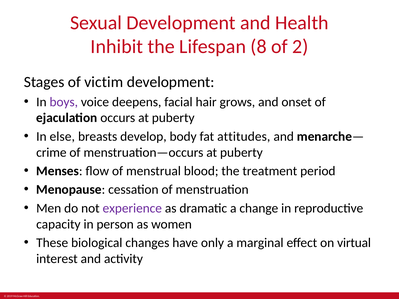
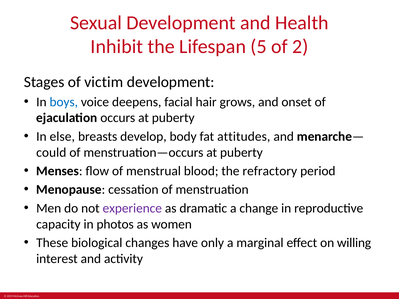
8: 8 -> 5 (259, 47)
boys colour: purple -> blue (64, 102)
crime: crime -> could (51, 153)
treatment: treatment -> refractory (270, 171)
person: person -> photos (115, 224)
virtual: virtual -> willing (354, 243)
